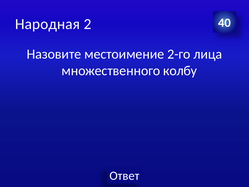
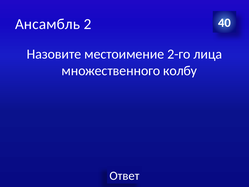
Народная: Народная -> Ансамбль (48, 24)
